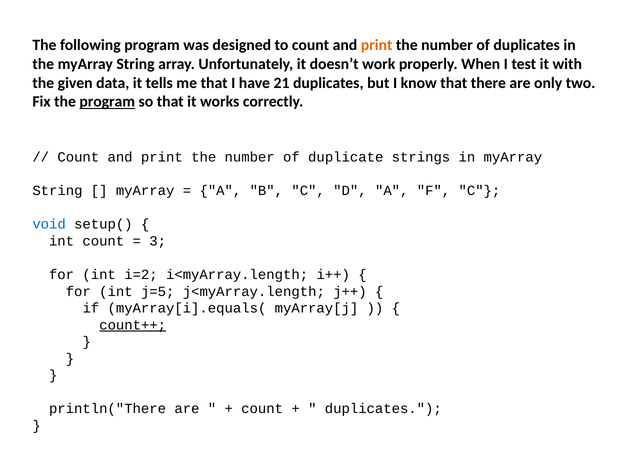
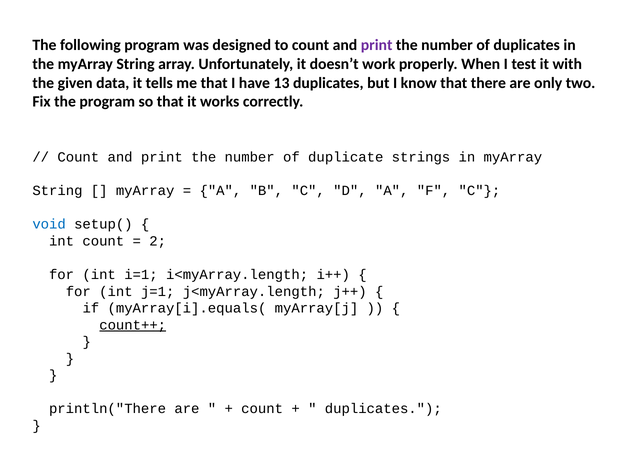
print colour: orange -> purple (377, 45)
21: 21 -> 13 (282, 83)
program underline: present -> none (107, 102)
3: 3 -> 2 (158, 241)
i=2: i=2 -> i=1 (141, 274)
j=5: j=5 -> j=1 (158, 291)
